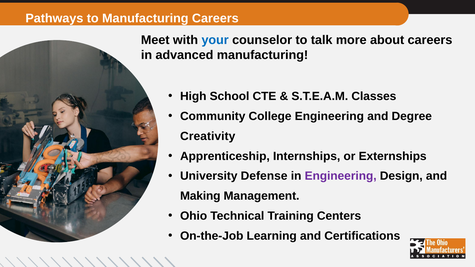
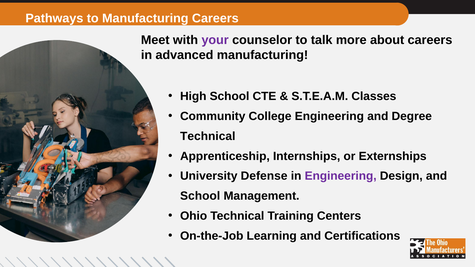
your colour: blue -> purple (215, 40)
Creativity: Creativity -> Technical (208, 136)
Making: Making -> School (200, 196)
